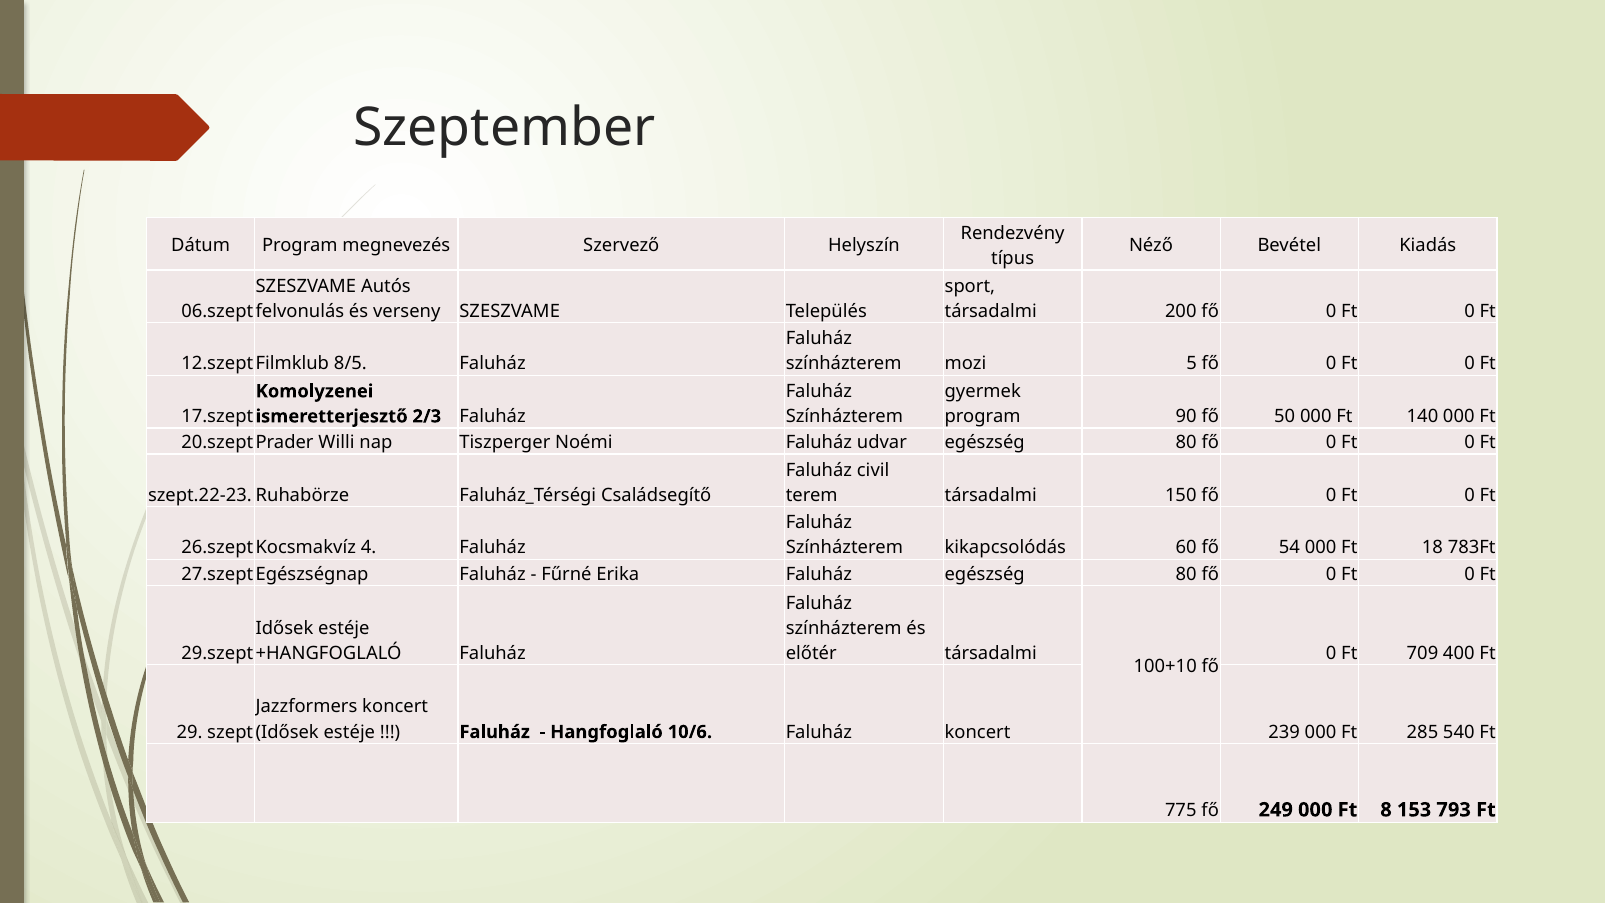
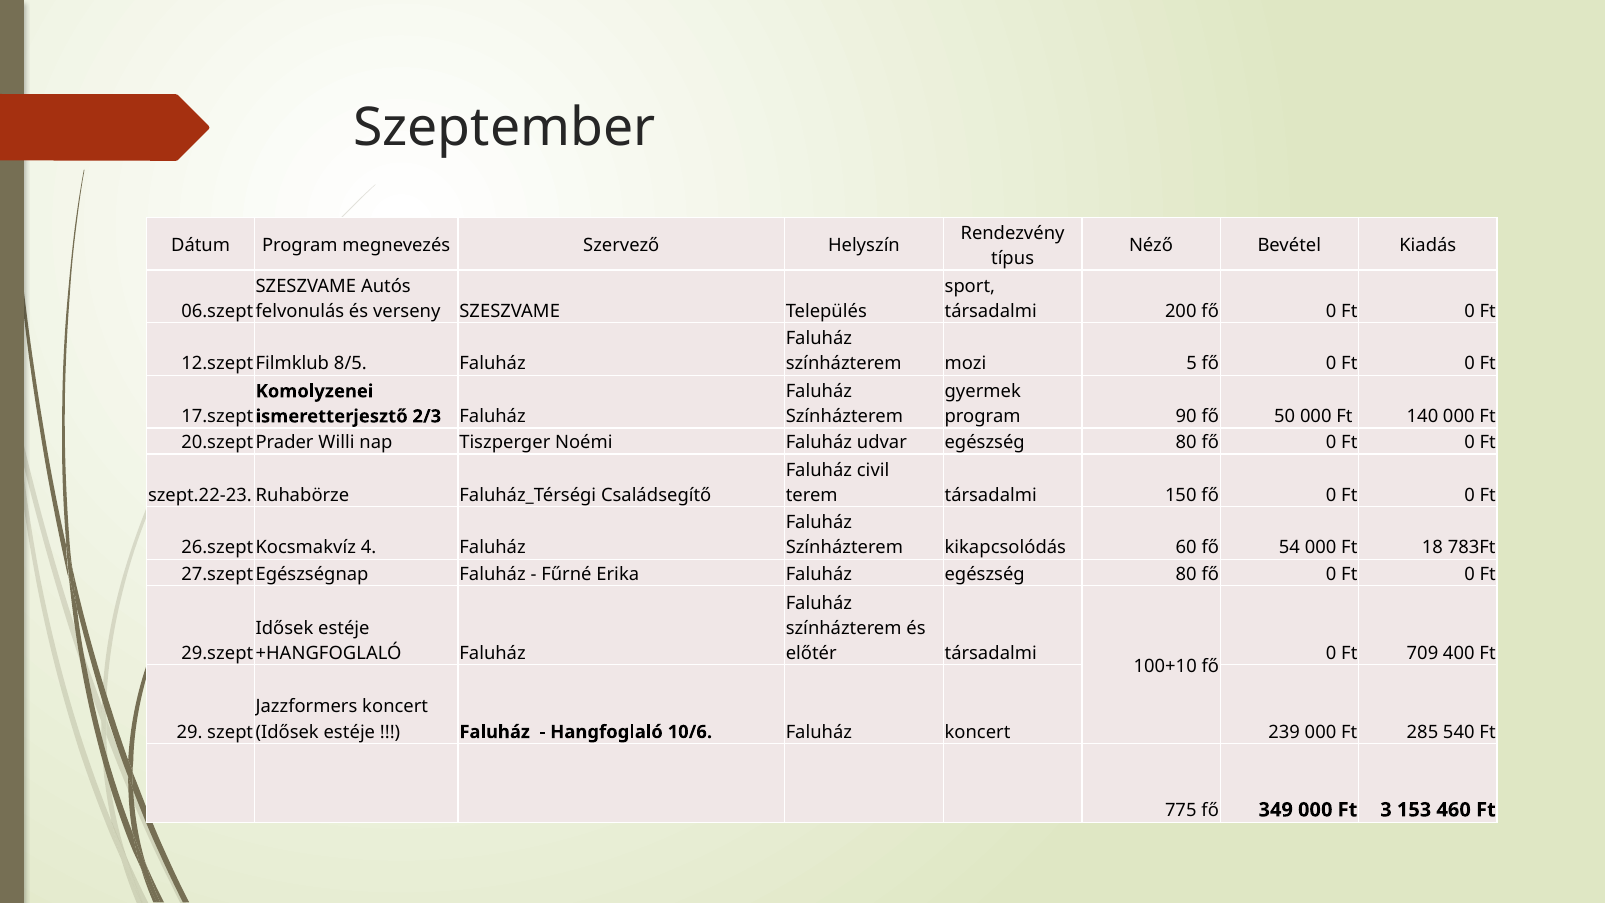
249: 249 -> 349 (1276, 810)
8: 8 -> 3 (1386, 810)
793: 793 -> 460 (1454, 810)
